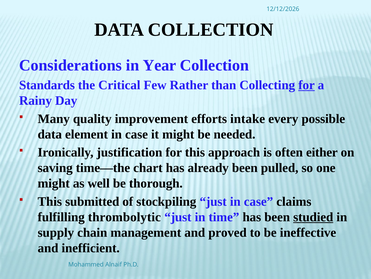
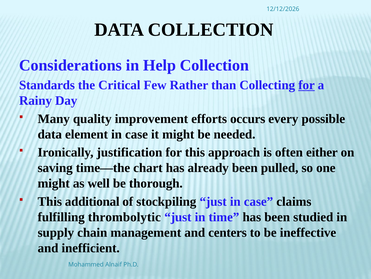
Year: Year -> Help (160, 65)
intake: intake -> occurs (248, 118)
submitted: submitted -> additional (92, 201)
studied underline: present -> none (313, 217)
proved: proved -> centers (228, 232)
